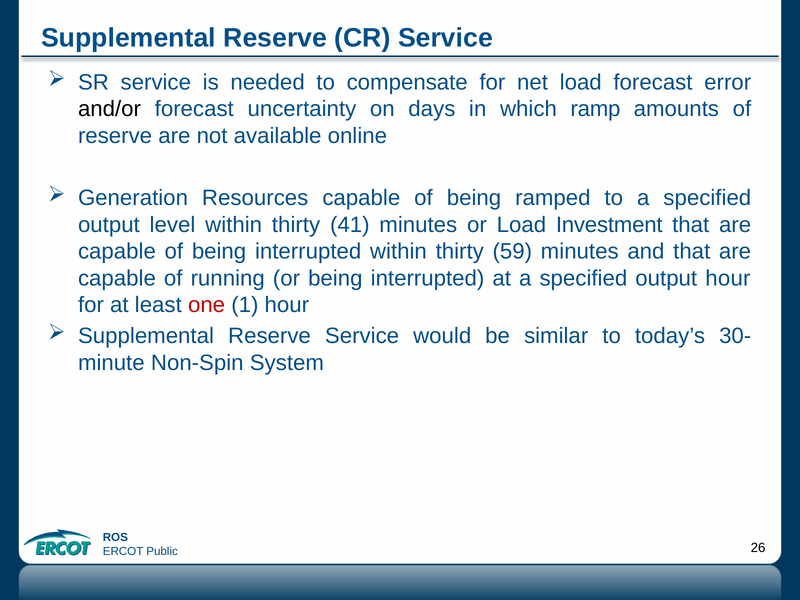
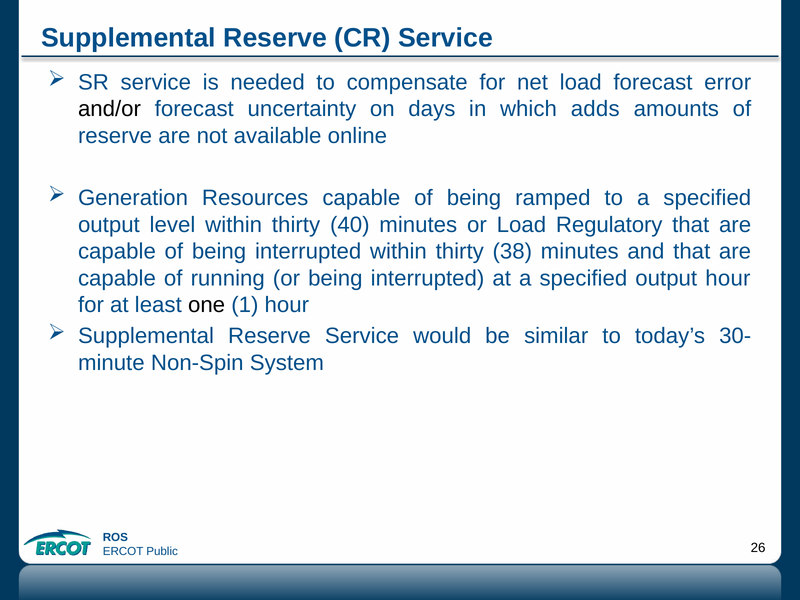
ramp: ramp -> adds (595, 109)
41: 41 -> 40 (350, 225)
Investment: Investment -> Regulatory (609, 225)
59: 59 -> 38 (512, 252)
one colour: red -> black (207, 305)
